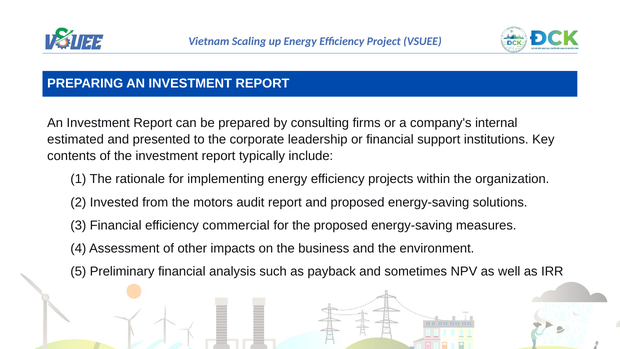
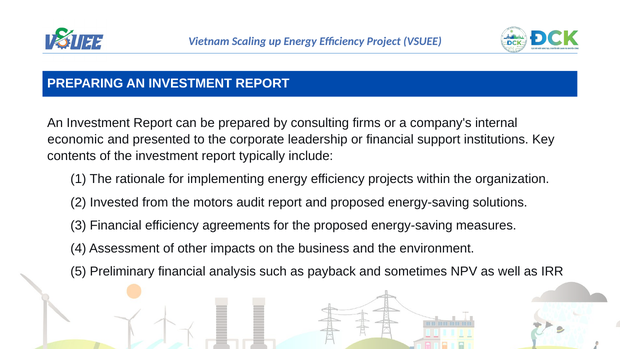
estimated: estimated -> economic (76, 139)
commercial: commercial -> agreements (236, 225)
